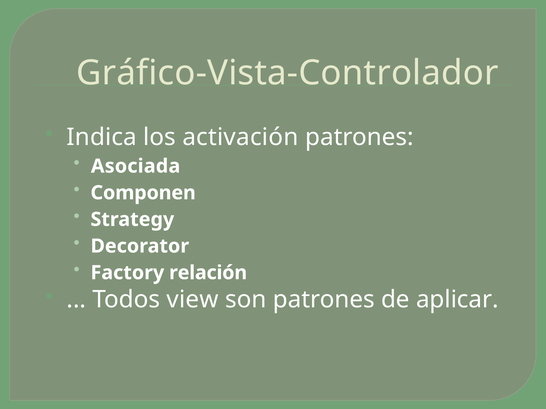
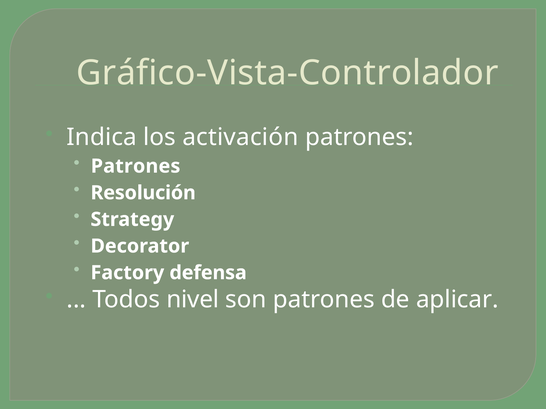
Asociada: Asociada -> Patrones (136, 166)
Componen: Componen -> Resolución (143, 193)
relación: relación -> defensa (208, 273)
view: view -> nivel (193, 300)
